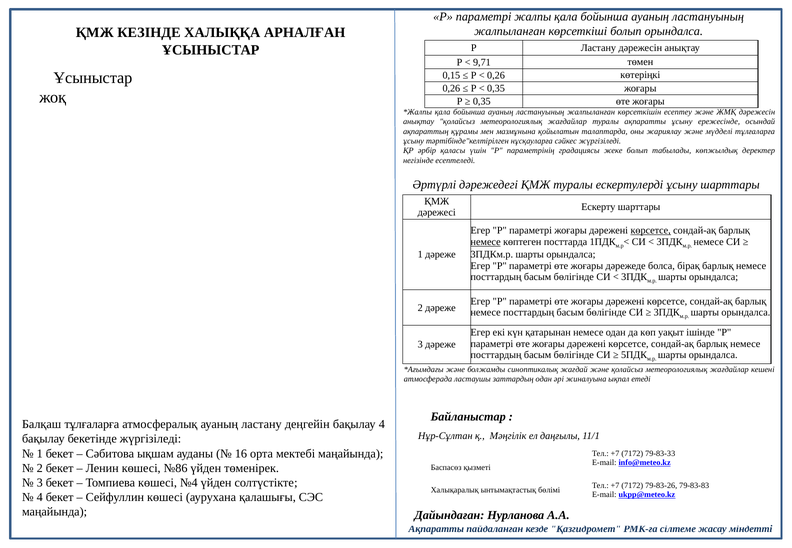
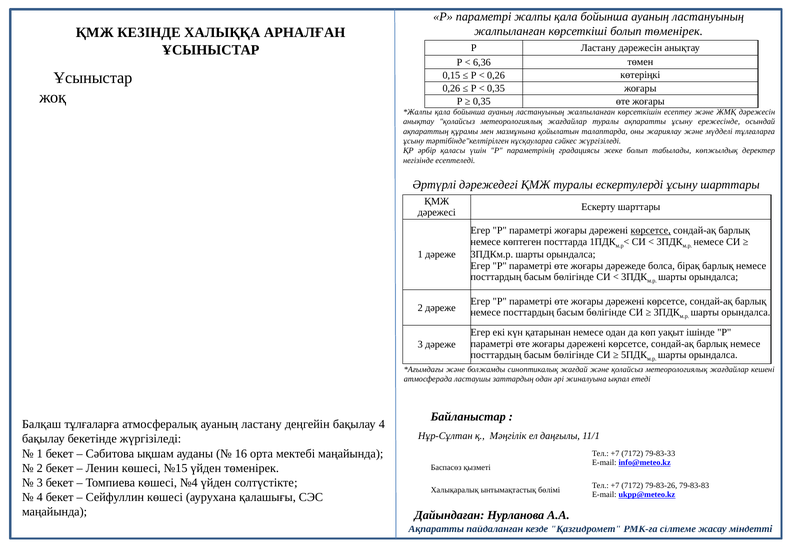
болып орындалса: орындалса -> төменірек (674, 31)
9,71: 9,71 -> 6,36 (482, 62)
немесе underline: present -> none (486, 242)
№86: №86 -> №15 (176, 468)
